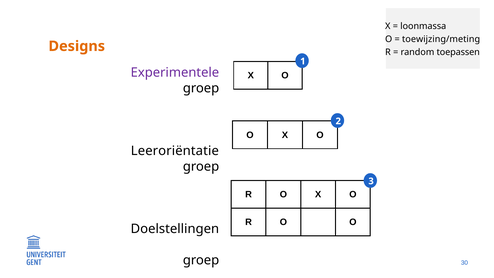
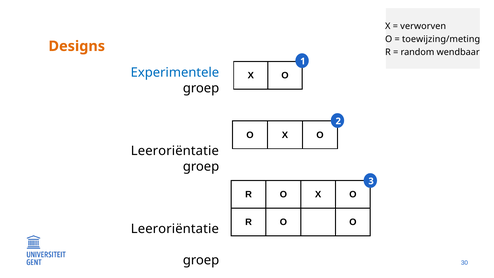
loonmassa: loonmassa -> verworven (423, 26)
toepassen: toepassen -> wendbaar (458, 52)
Experimentele colour: purple -> blue (175, 73)
Doelstellingen: Doelstellingen -> Leeroriëntatie (175, 229)
